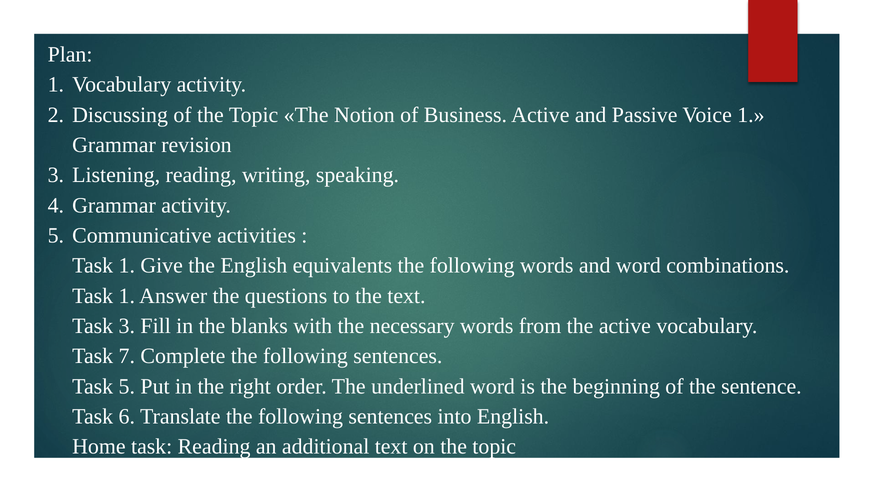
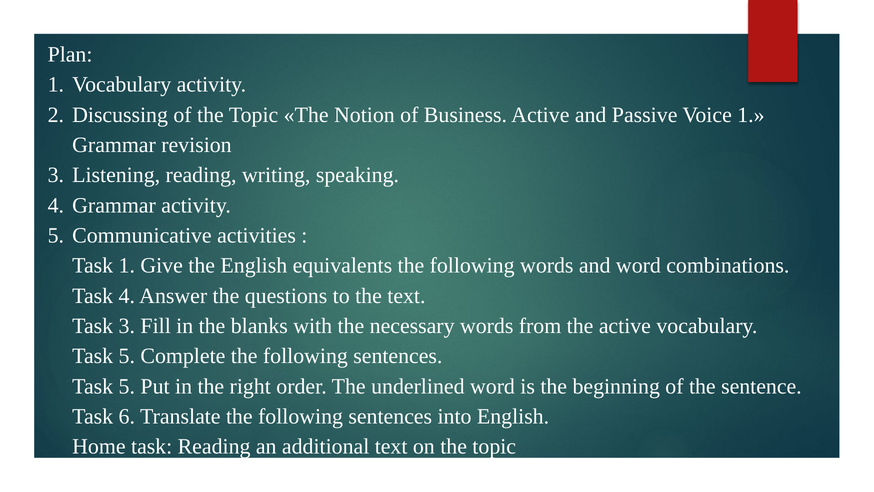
1: 1 -> 4 (127, 296)
7: 7 -> 5 (127, 356)
